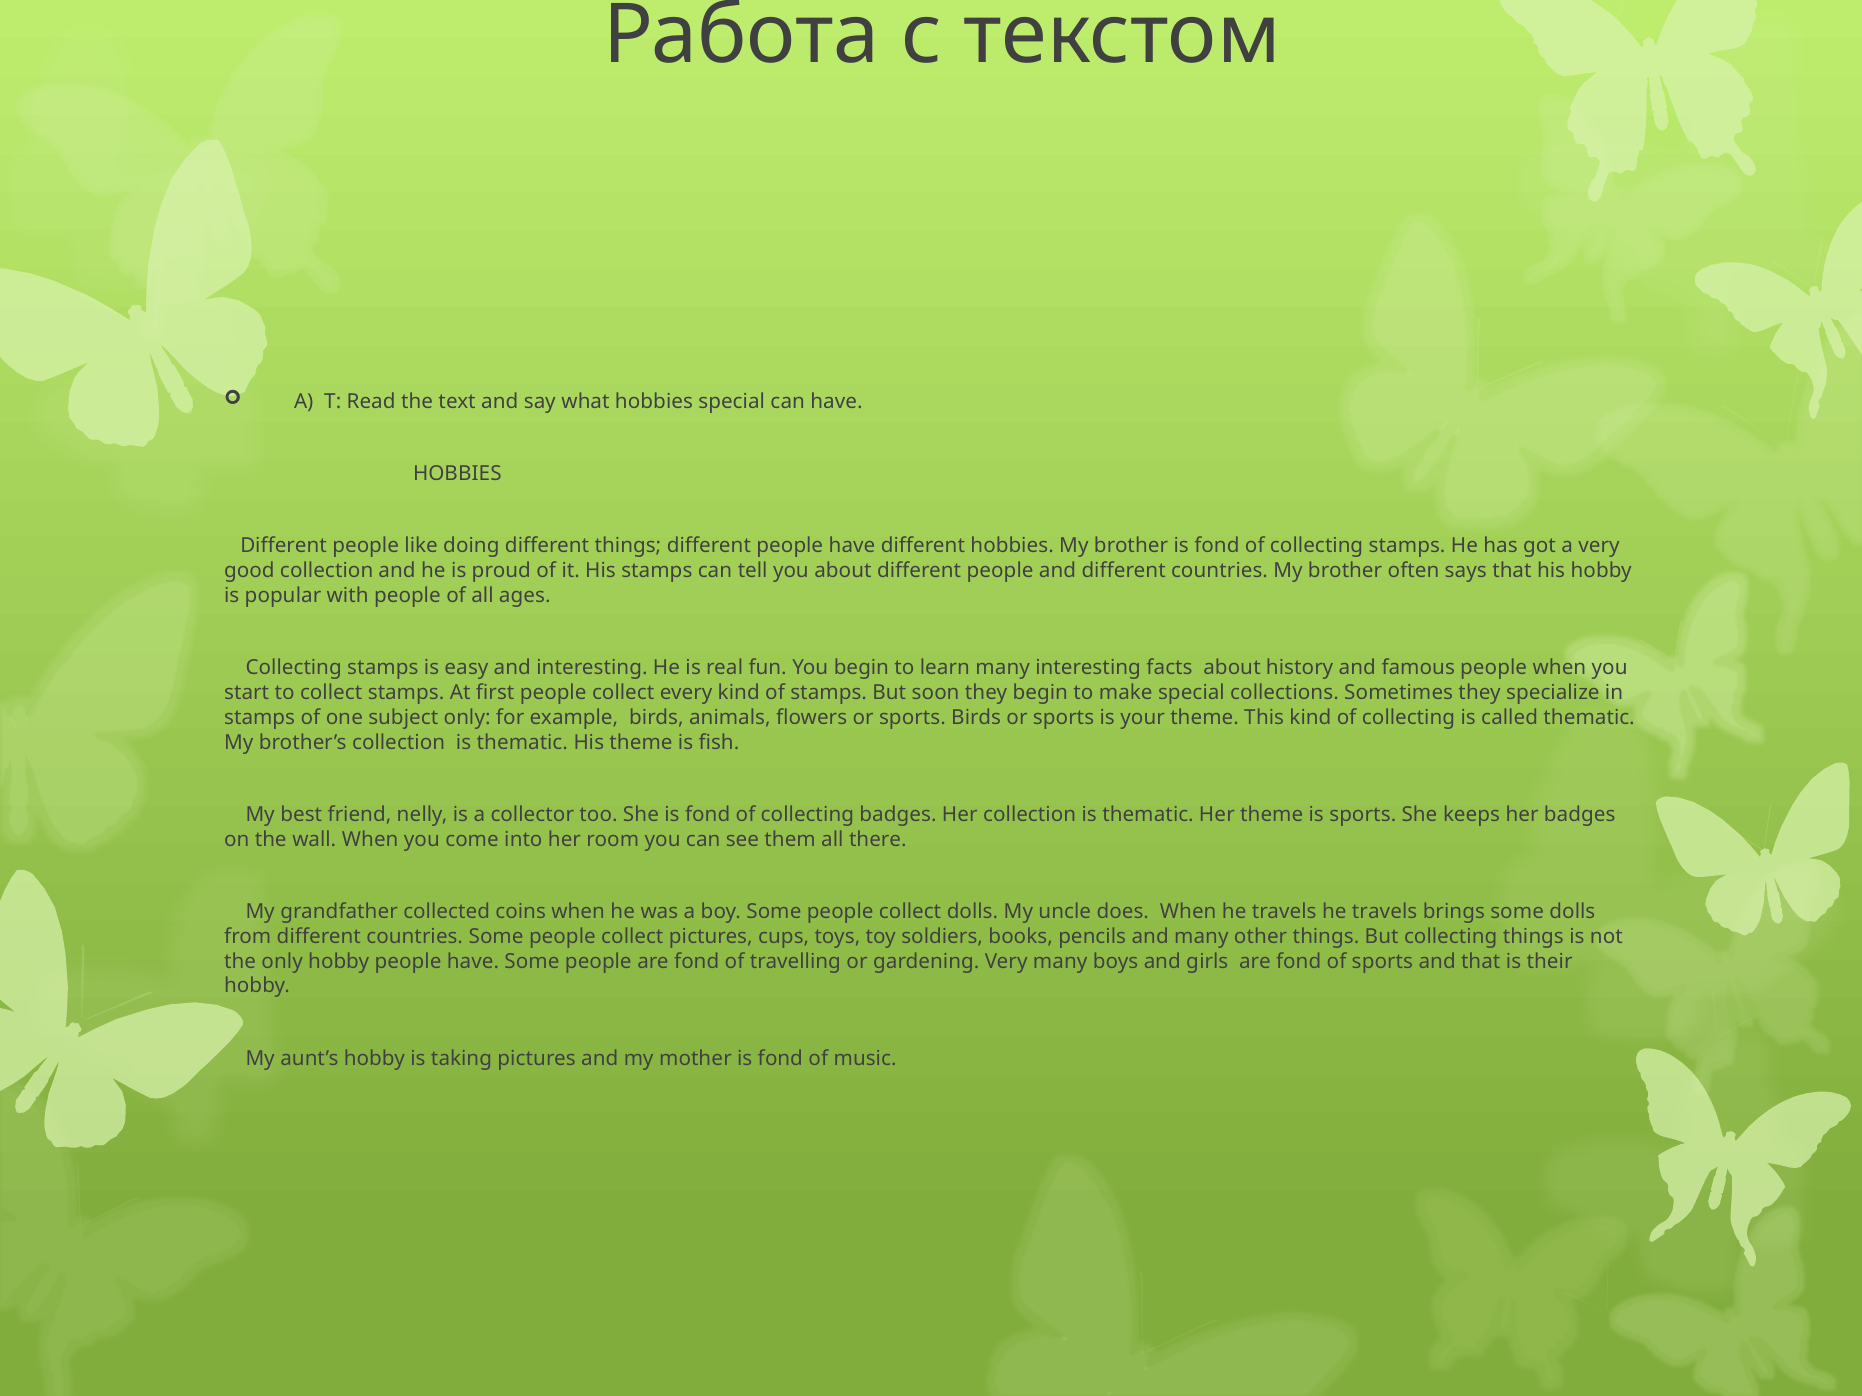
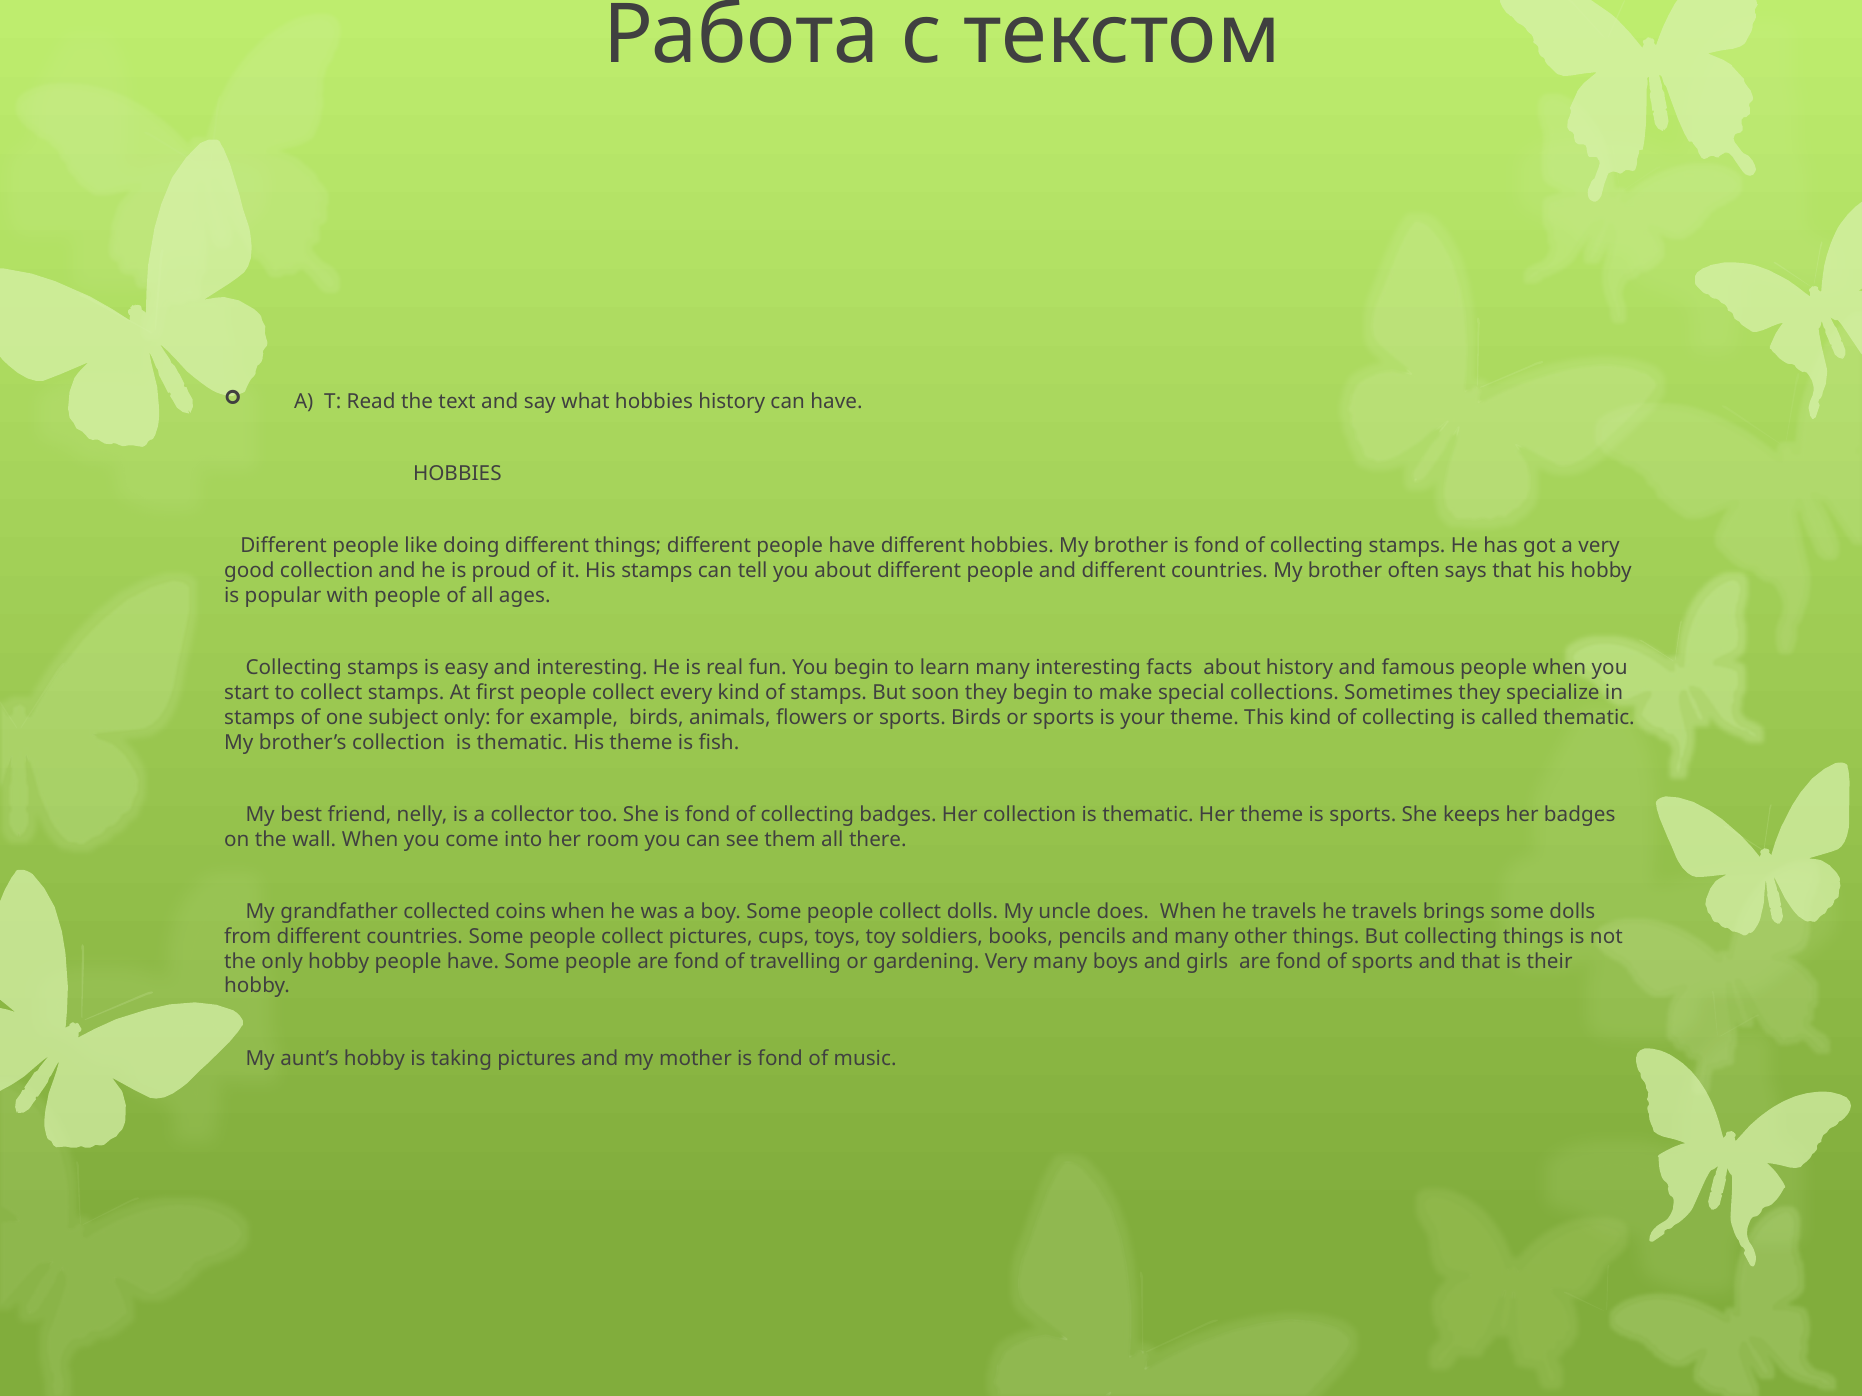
hobbies special: special -> history (732, 402)
